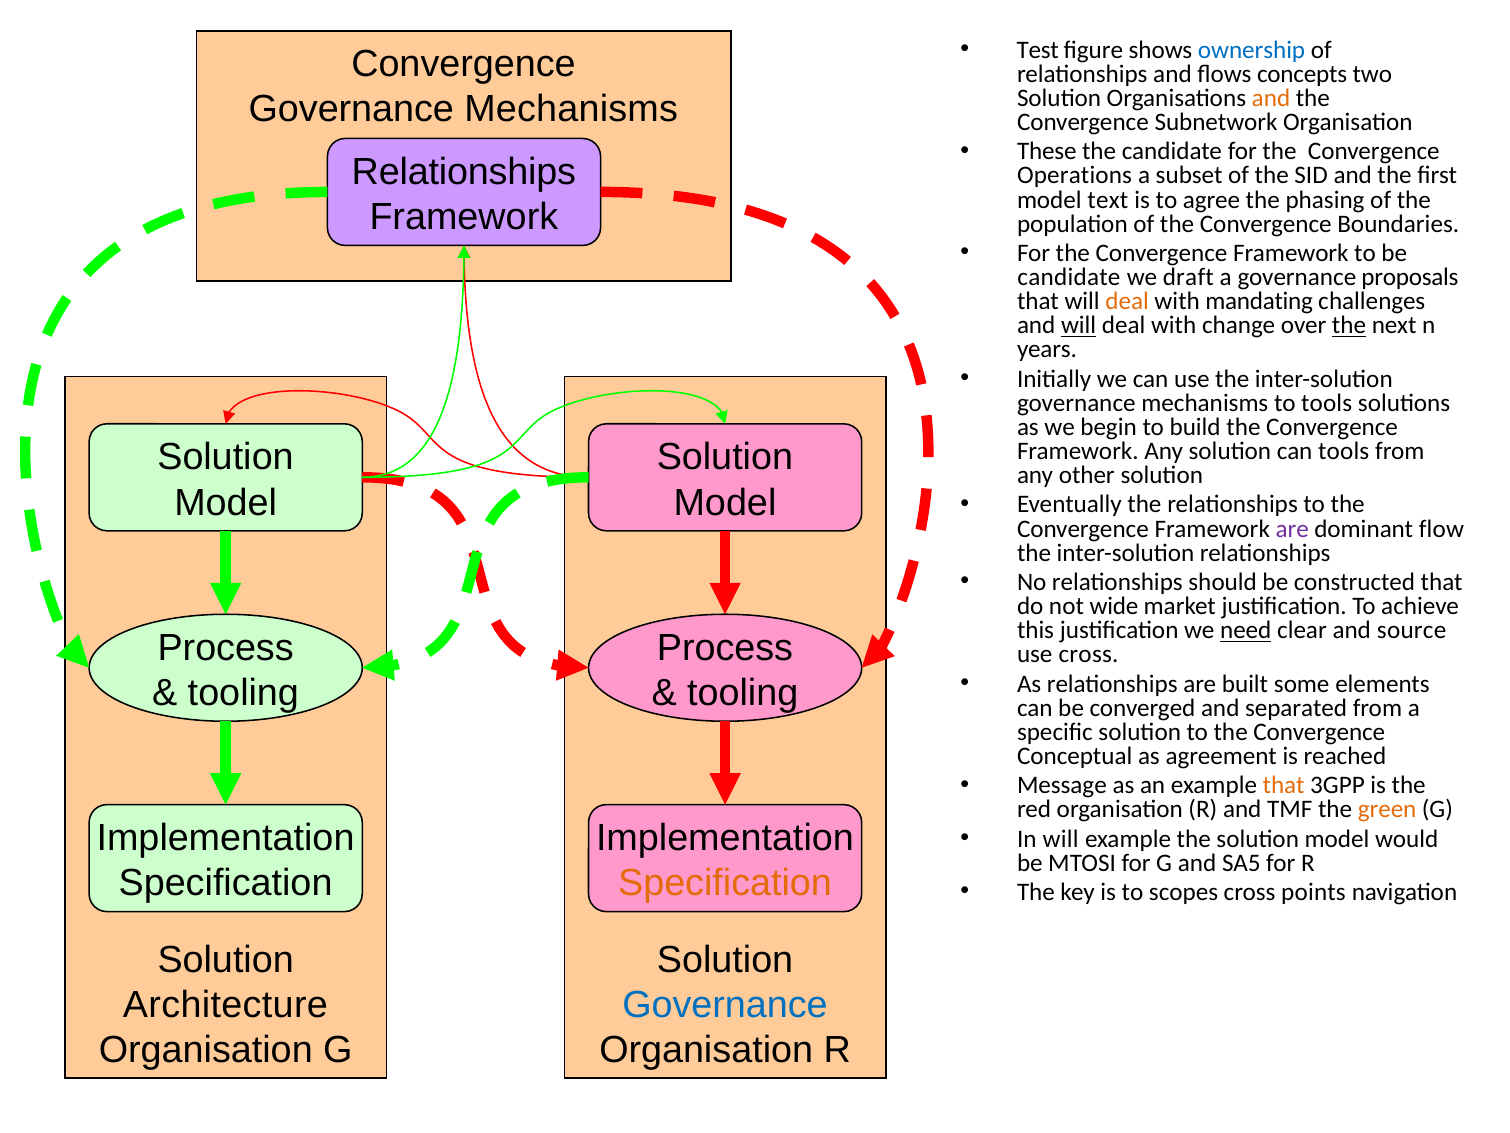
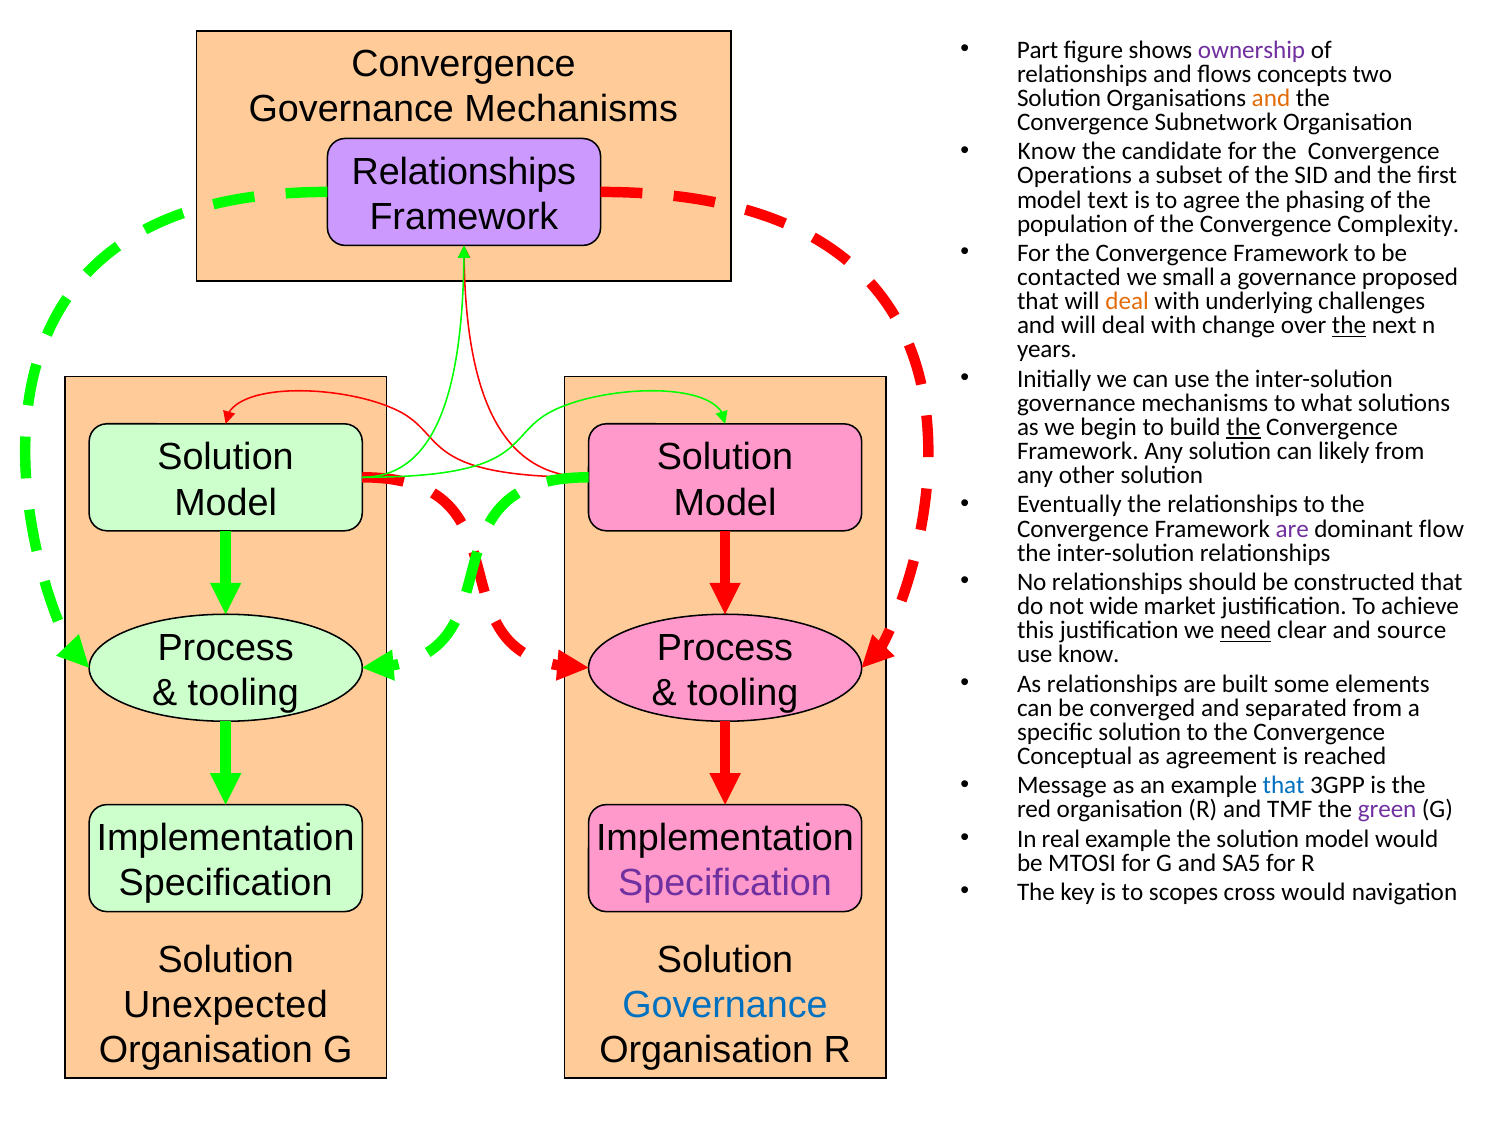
Test: Test -> Part (1038, 50)
ownership colour: blue -> purple (1252, 50)
These: These -> Know (1047, 151)
Boundaries: Boundaries -> Complexity (1398, 224)
candidate: candidate -> contacted (1069, 277)
draft: draft -> small (1189, 277)
proposals: proposals -> proposed (1410, 277)
mandating: mandating -> underlying (1259, 301)
will underline: present -> none (1079, 325)
to tools: tools -> what (1327, 403)
the underline: none -> present (1244, 427)
can tools: tools -> likely (1344, 451)
use cross: cross -> know (1089, 654)
that colour: orange -> blue (1284, 785)
green colour: orange -> purple (1387, 809)
In will: will -> real (1061, 838)
Specification colour: orange -> purple (725, 883)
cross points: points -> would (1313, 892)
Architecture: Architecture -> Unexpected (225, 1005)
